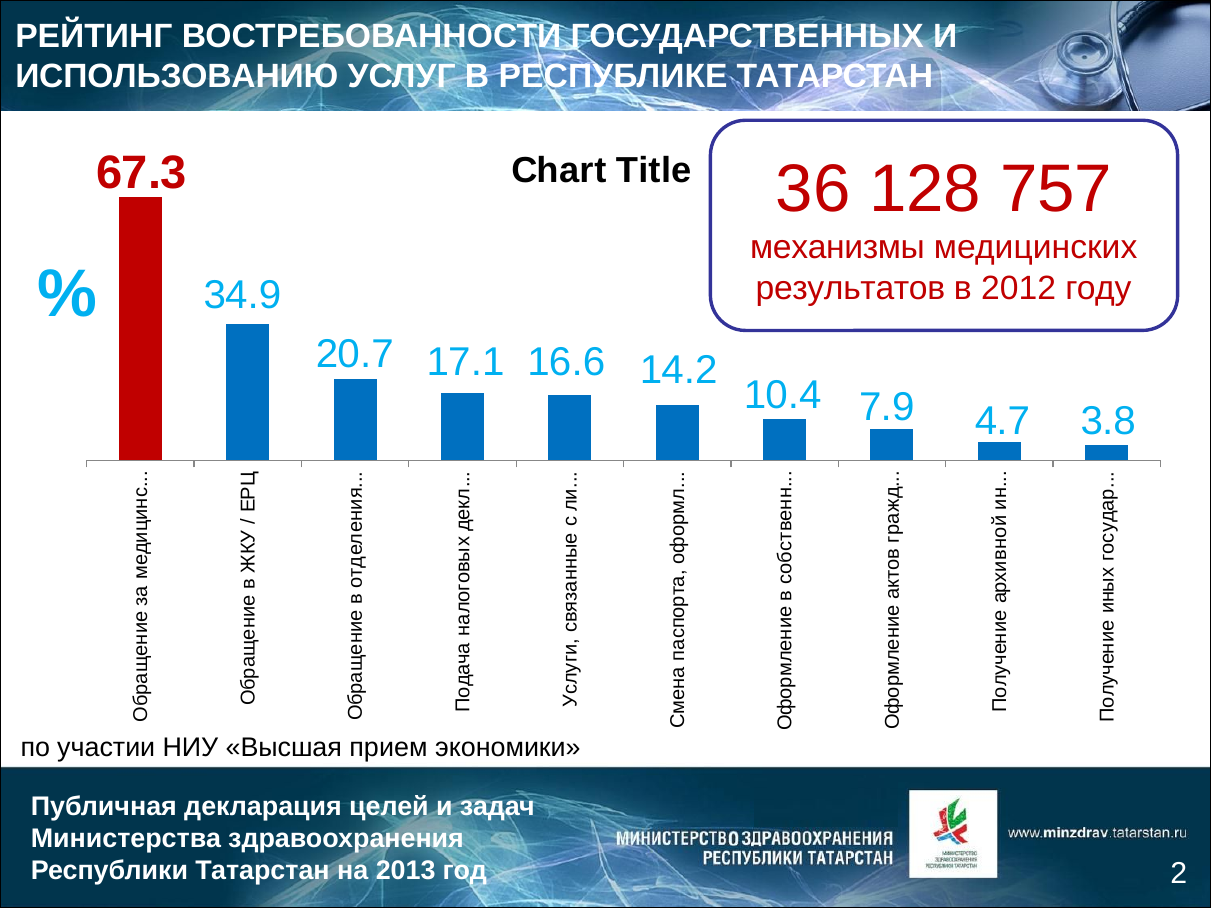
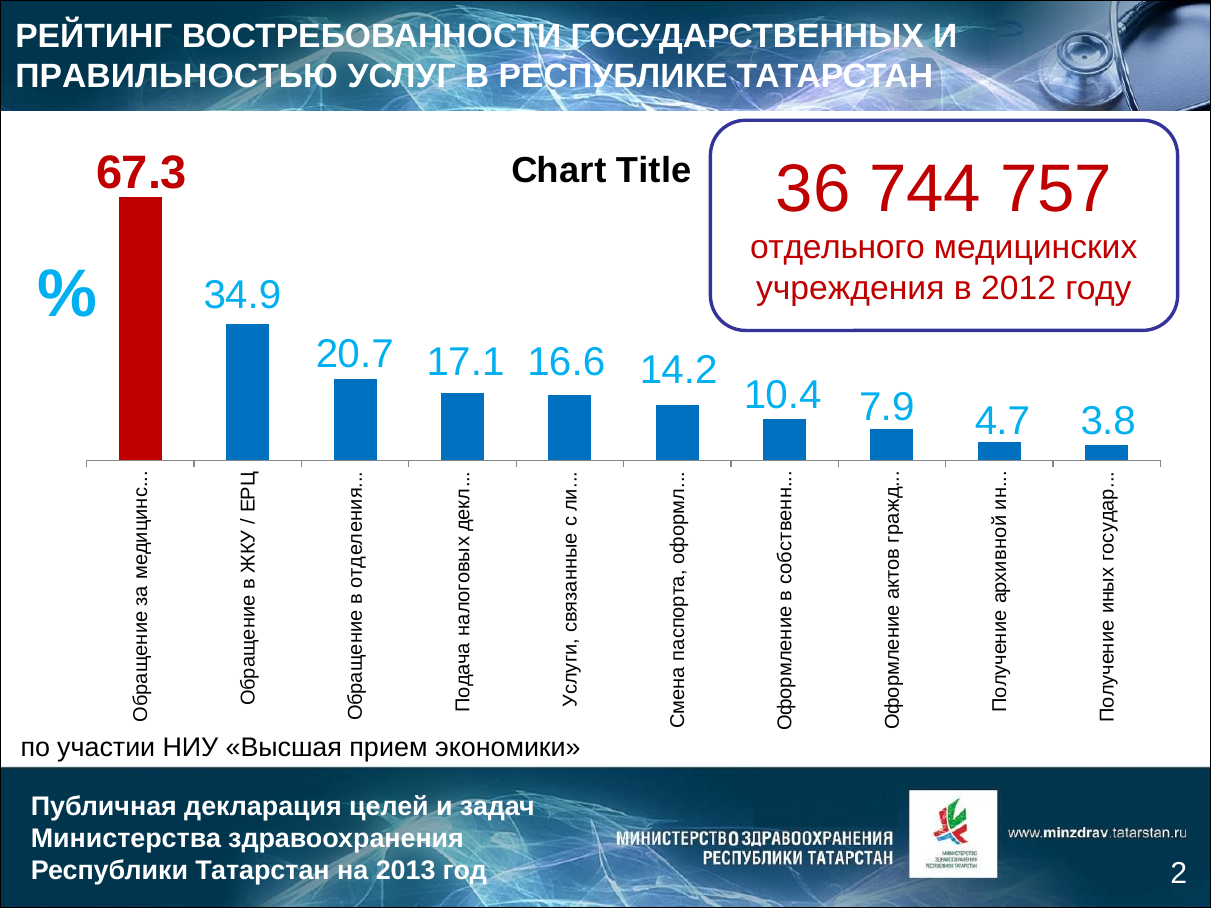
ИСПОЛЬЗОВАНИЮ: ИСПОЛЬЗОВАНИЮ -> ПРАВИЛЬНОСТЬЮ (177, 76)
128: 128 -> 744 (925, 190)
механизмы: механизмы -> отдельного (838, 248)
результатов: результатов -> учреждения (850, 288)
